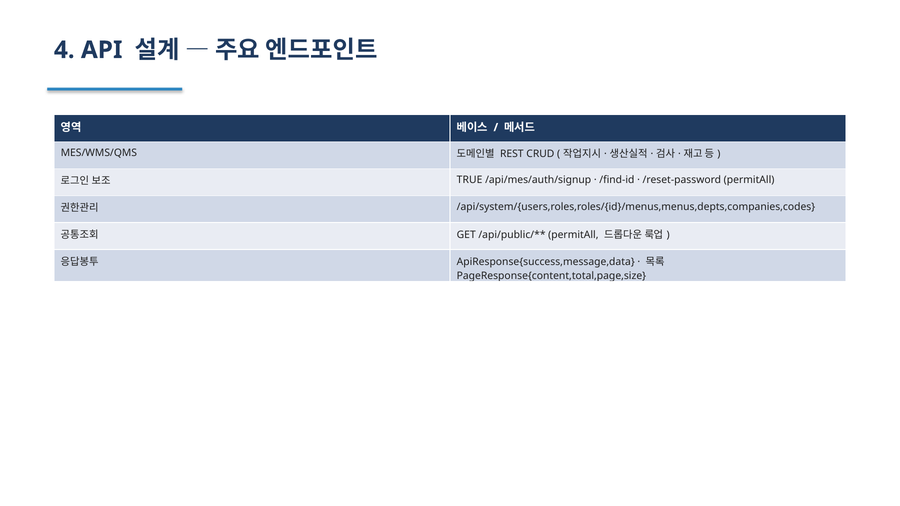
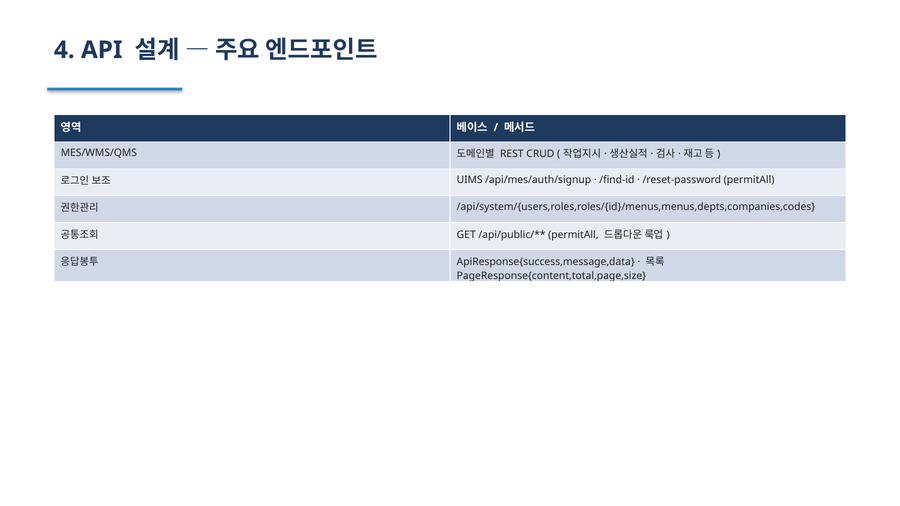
TRUE: TRUE -> UIMS (470, 180)
